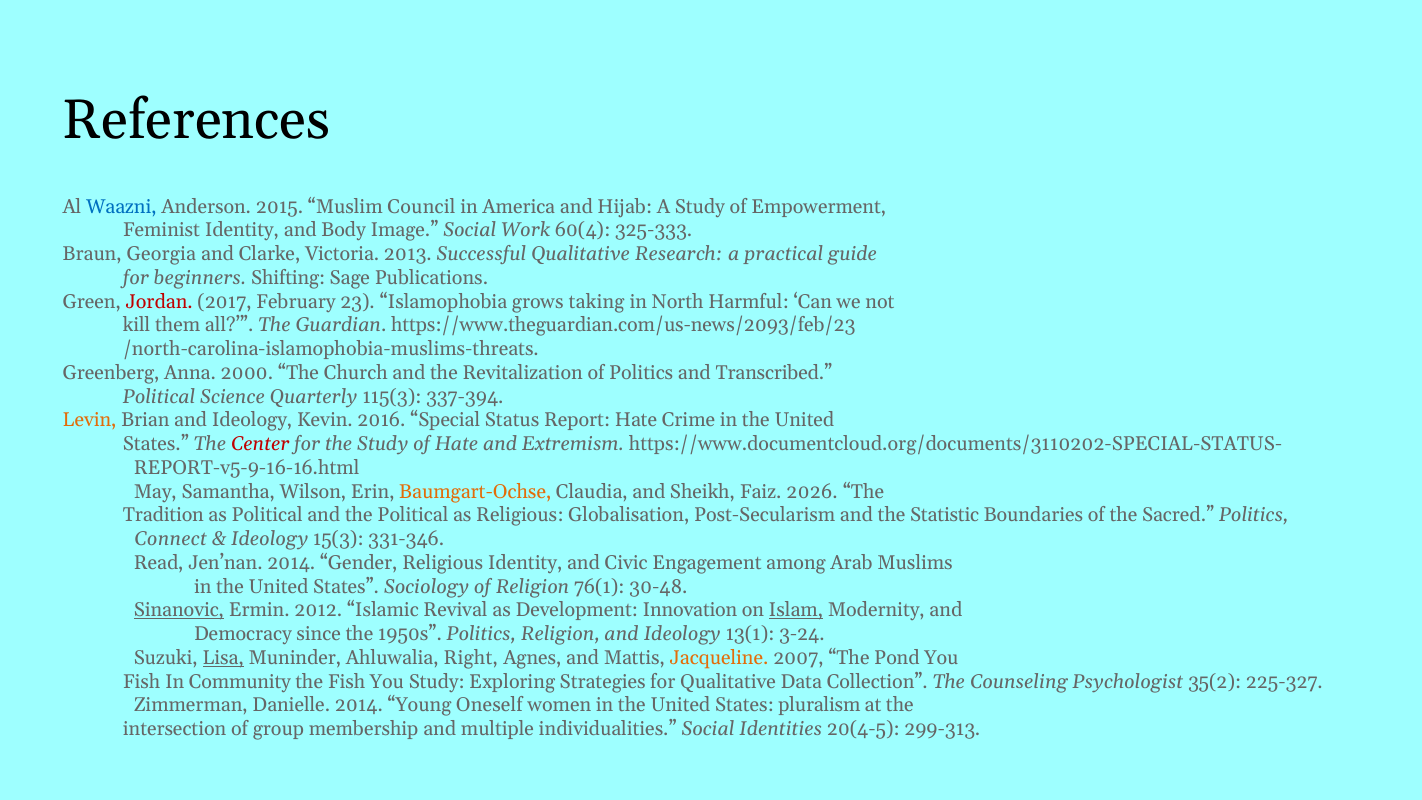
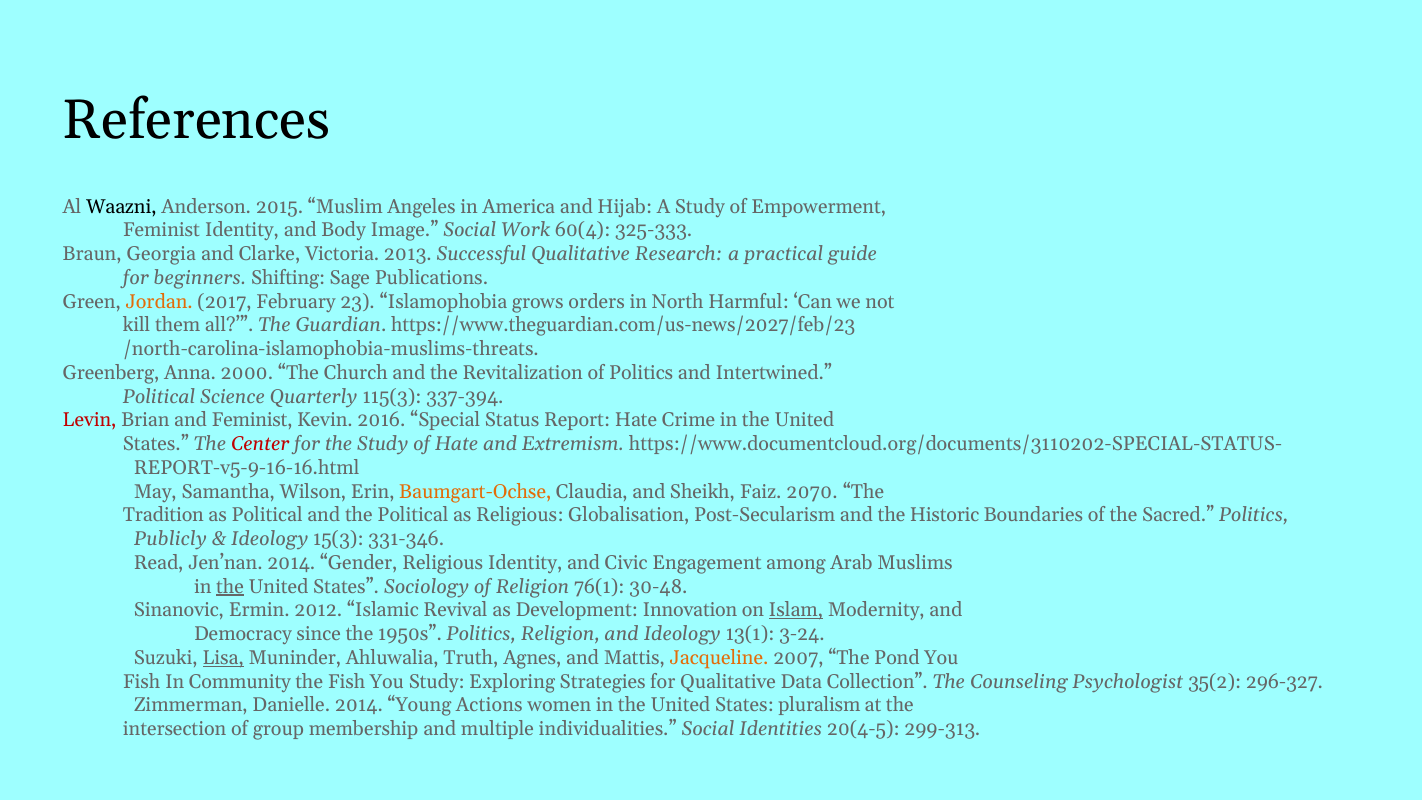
Waazni colour: blue -> black (121, 207)
Council: Council -> Angeles (422, 207)
Jordan colour: red -> orange (159, 302)
taking: taking -> orders (597, 302)
https://www.theguardian.com/us-news/2093/feb/23: https://www.theguardian.com/us-news/2093/feb/23 -> https://www.theguardian.com/us-news/2027/feb/23 (623, 325)
Transcribed: Transcribed -> Intertwined (774, 373)
Levin colour: orange -> red (90, 420)
Brian and Ideology: Ideology -> Feminist (252, 420)
2026: 2026 -> 2070 (812, 492)
Statistic: Statistic -> Historic (945, 515)
Connect: Connect -> Publicly (171, 539)
the underline: none -> present (230, 586)
Sinanovic underline: present -> none (179, 610)
Right: Right -> Truth (471, 658)
225-327: 225-327 -> 296-327 (1284, 681)
Oneself: Oneself -> Actions (489, 705)
